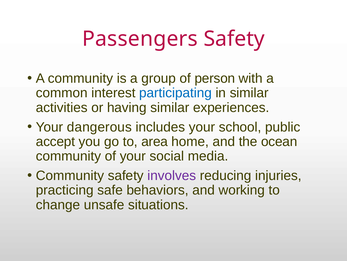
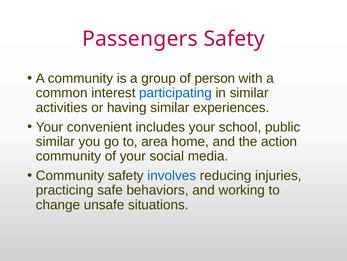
dangerous: dangerous -> convenient (99, 127)
accept: accept -> similar (55, 141)
ocean: ocean -> action (279, 141)
involves colour: purple -> blue (172, 175)
